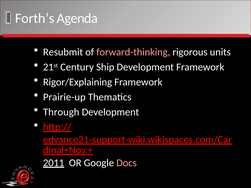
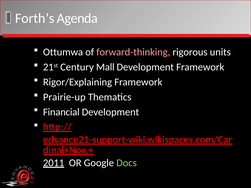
Resubmit: Resubmit -> Ottumwa (63, 52)
Ship: Ship -> Mall (105, 67)
Through: Through -> Financial (61, 112)
Docs colour: pink -> light green (127, 163)
